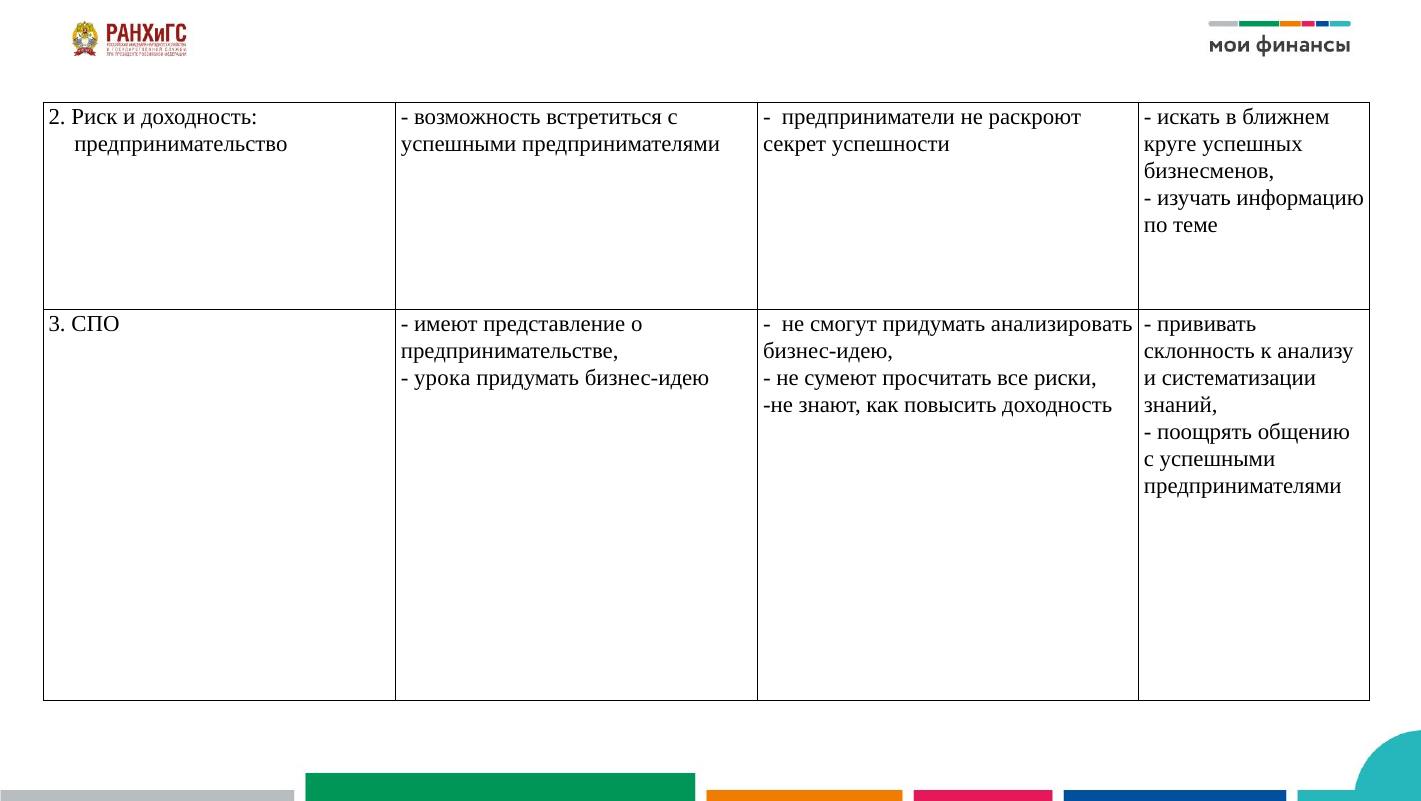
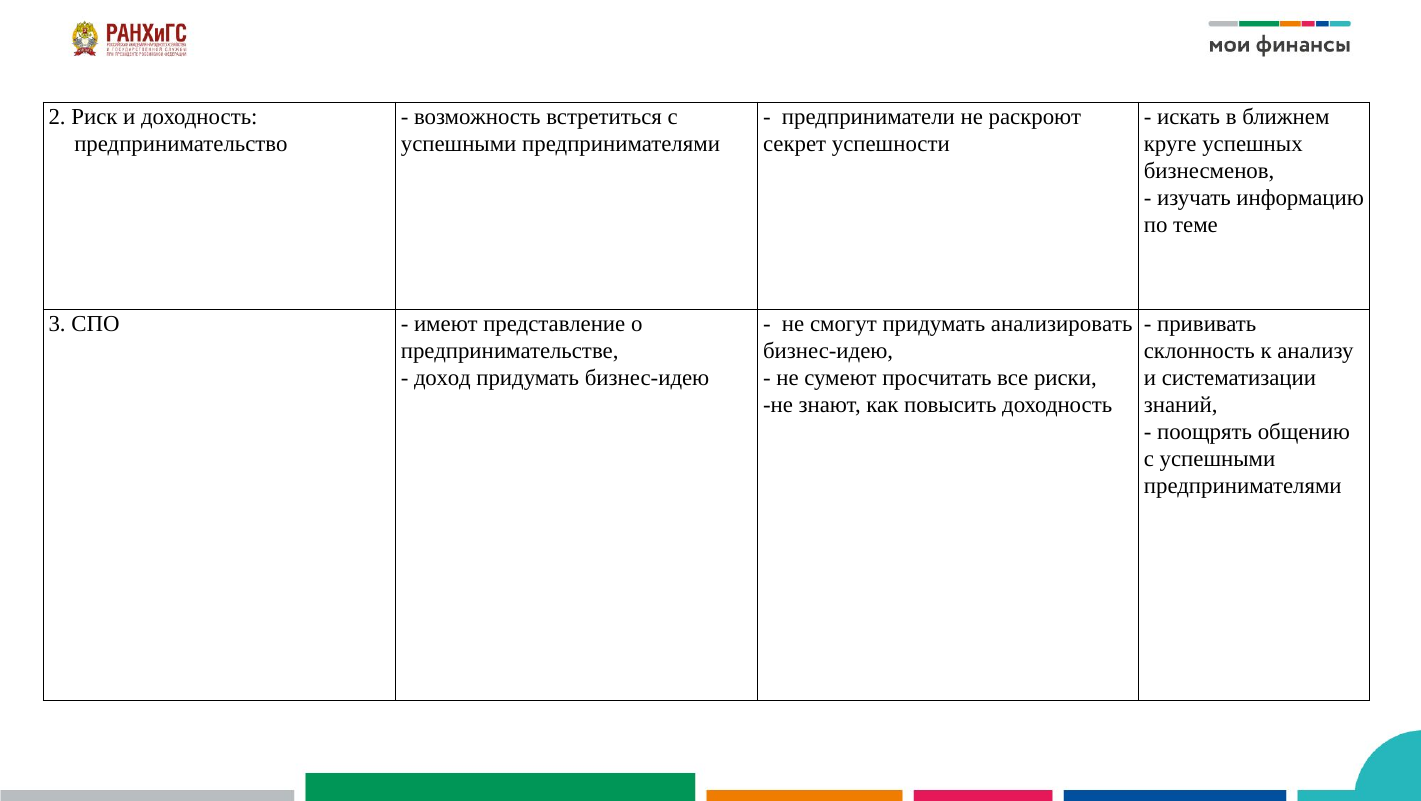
урока: урока -> доход (442, 377)
